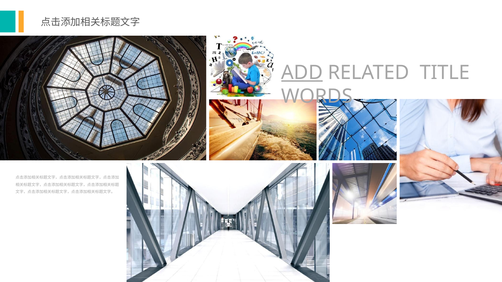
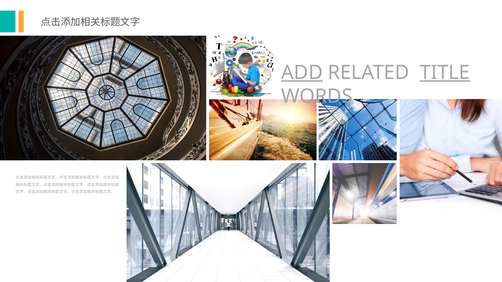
TITLE underline: none -> present (445, 73)
